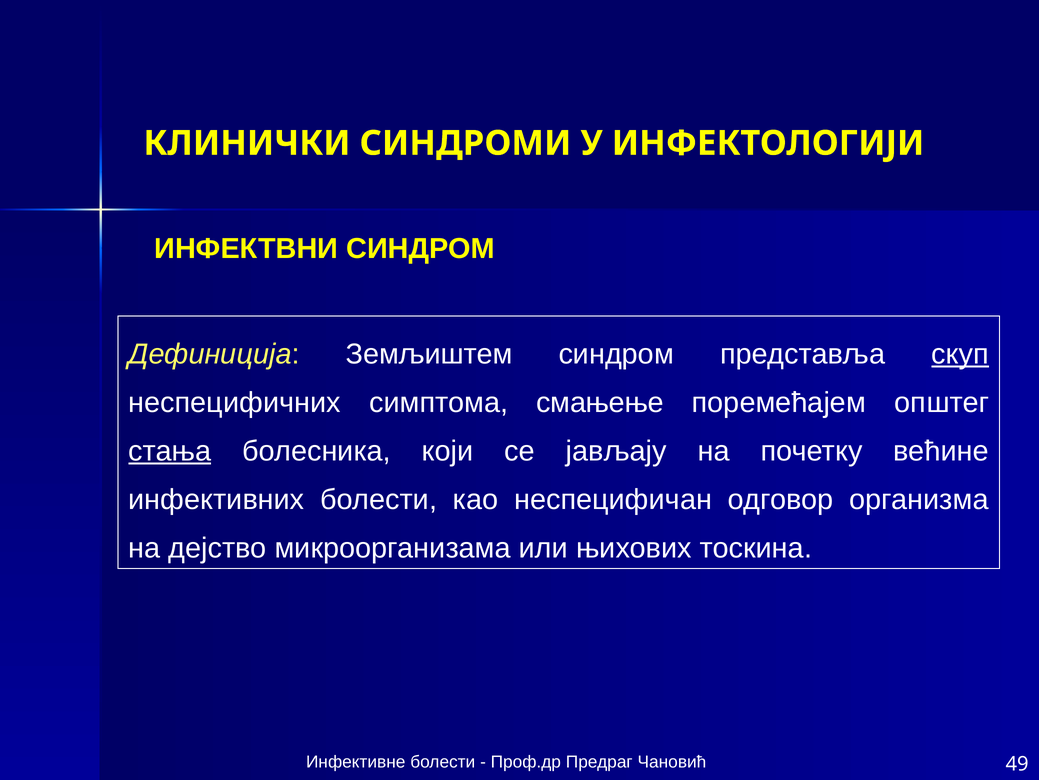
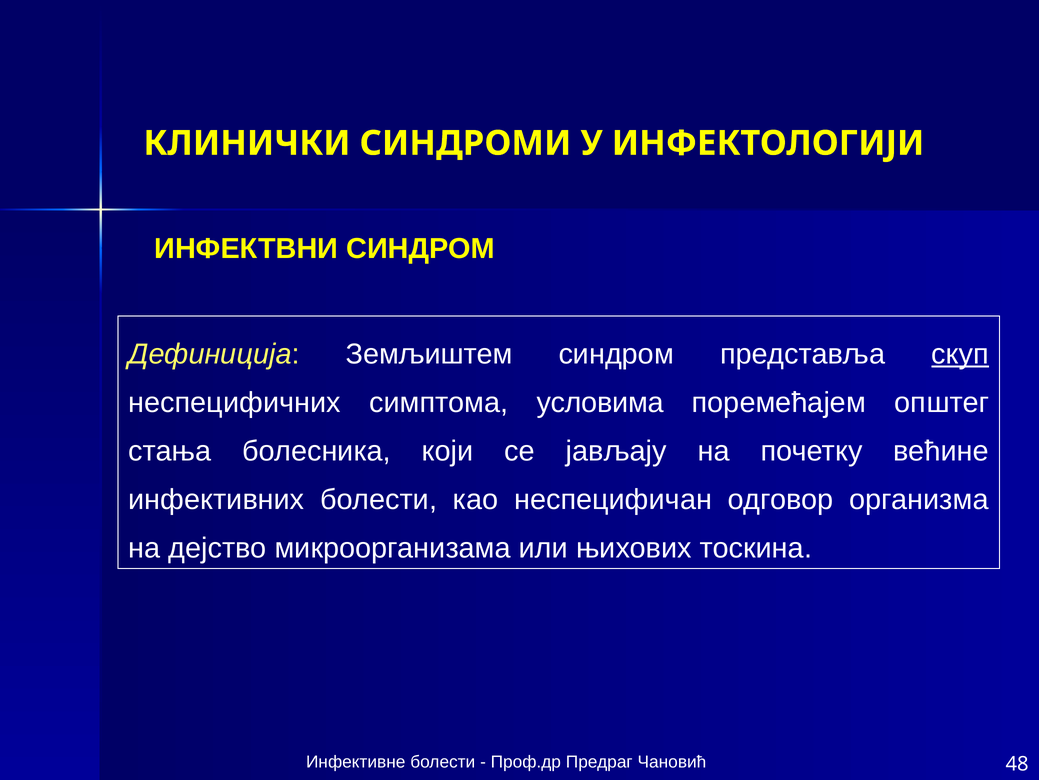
смањење: смањење -> условима (600, 402)
стања underline: present -> none (170, 451)
49: 49 -> 48 (1017, 763)
